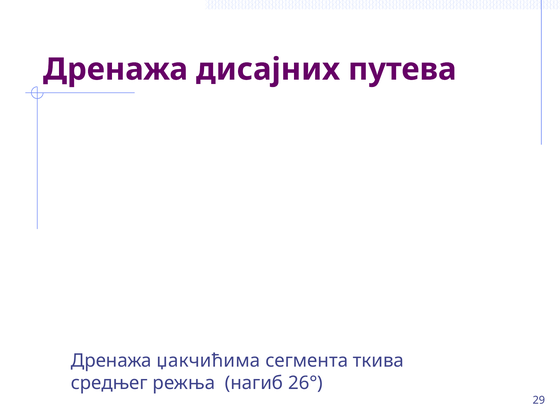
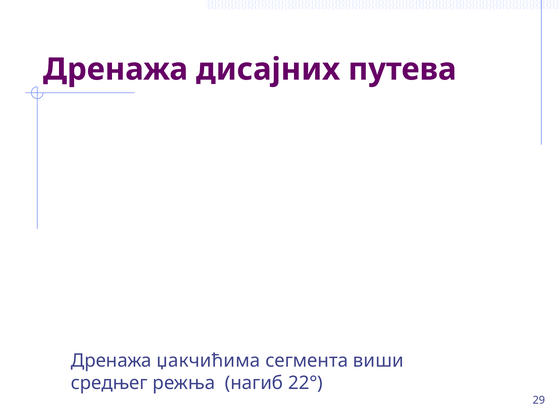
ткива: ткива -> виши (378, 361)
26°: 26° -> 22° (305, 383)
